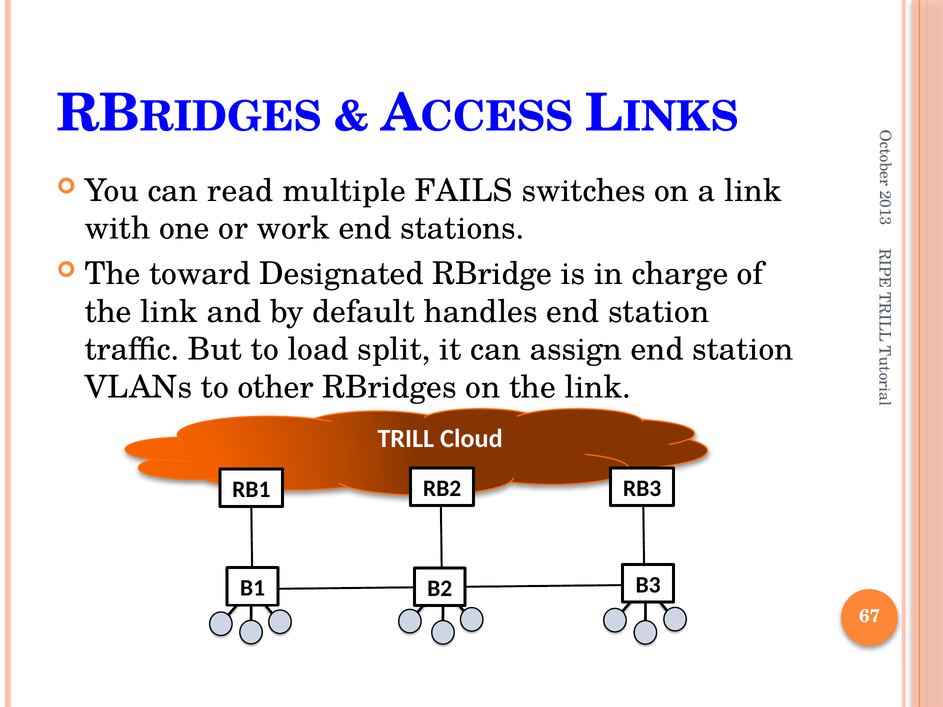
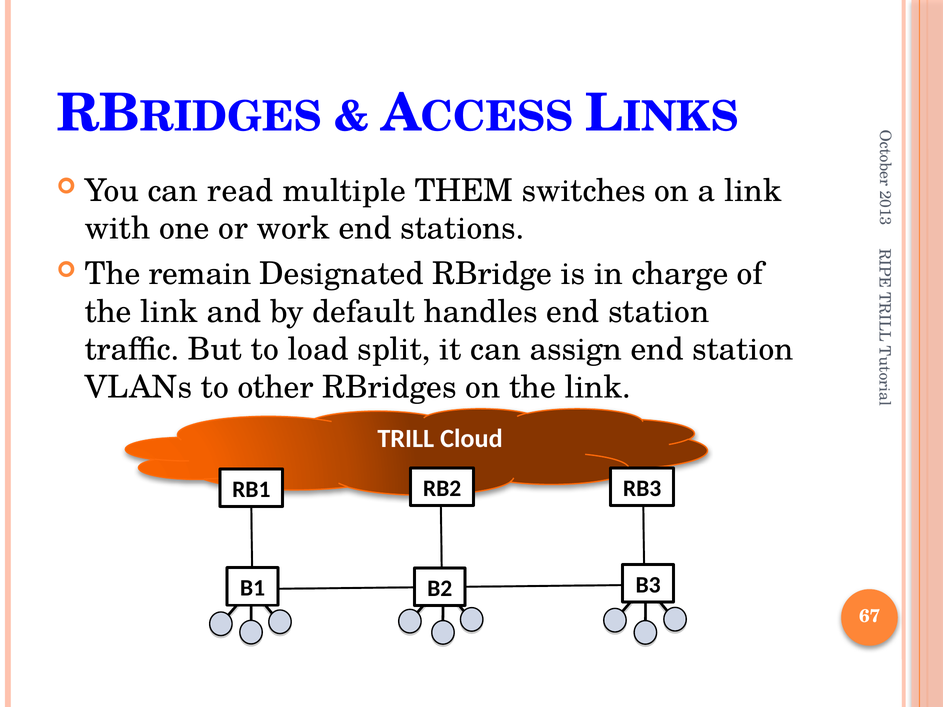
FAILS: FAILS -> THEM (464, 191)
toward: toward -> remain (200, 274)
